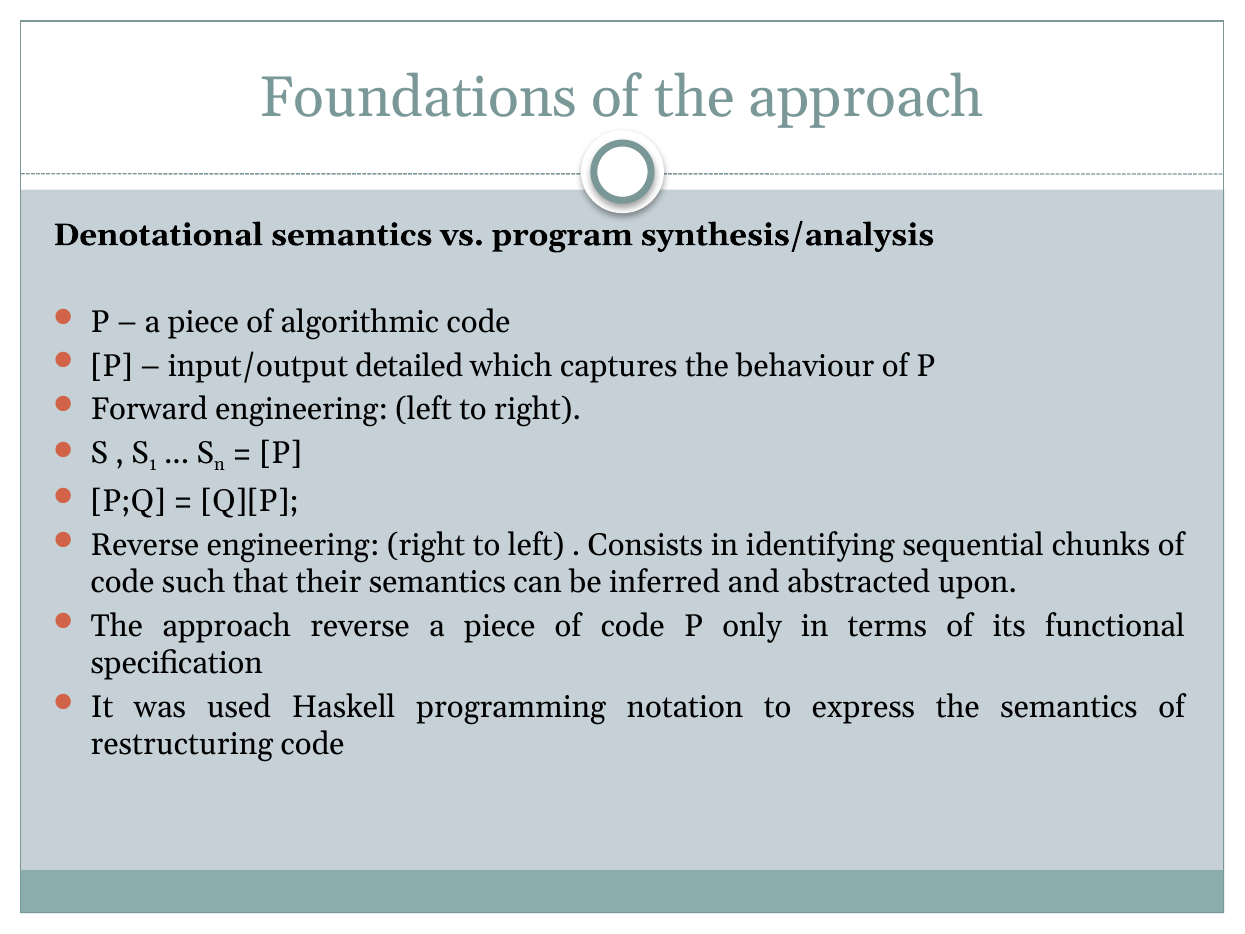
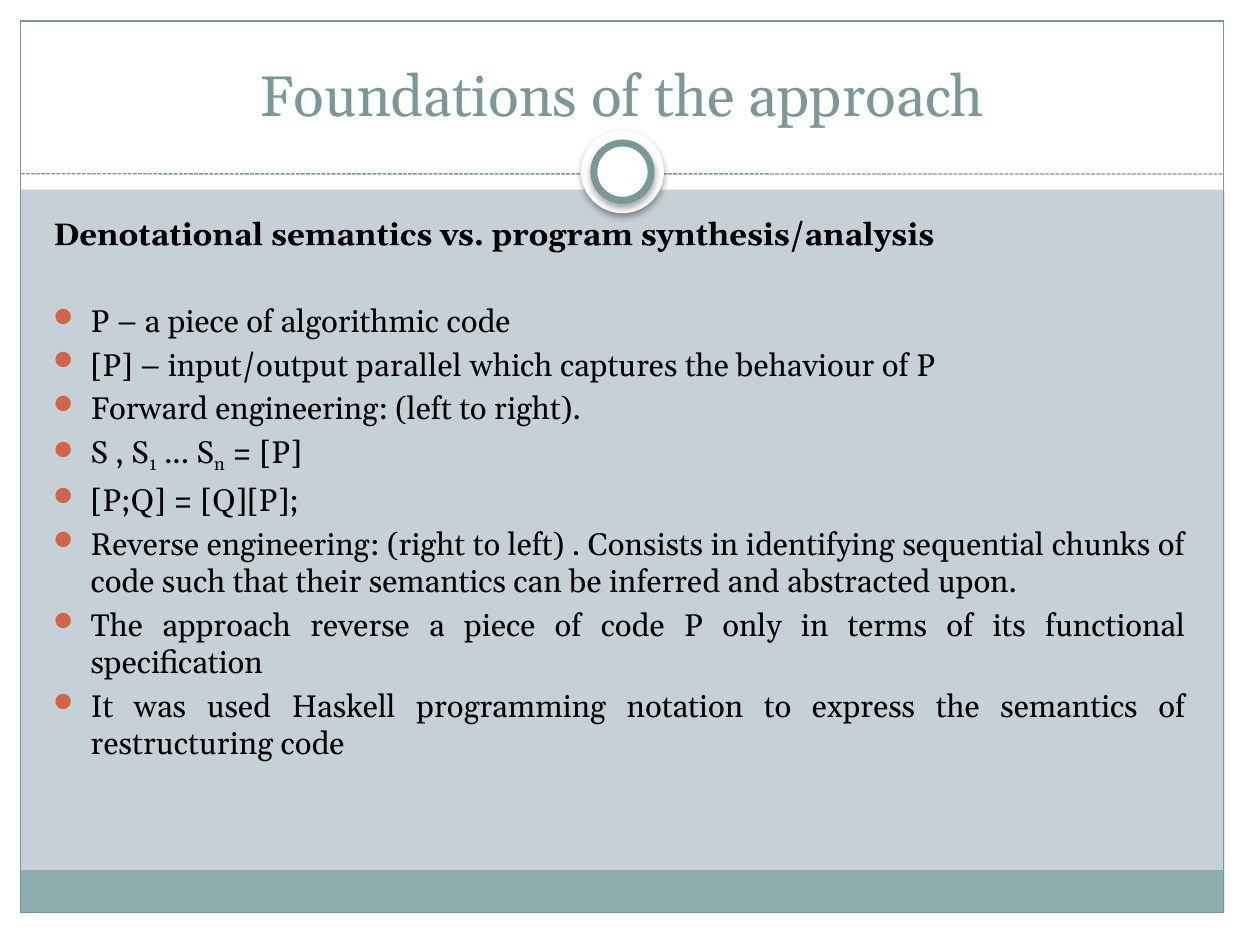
detailed: detailed -> parallel (409, 366)
